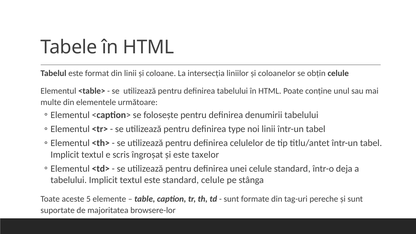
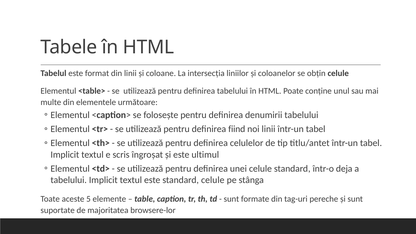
type: type -> fiind (237, 129)
taxelor: taxelor -> ultimul (205, 155)
